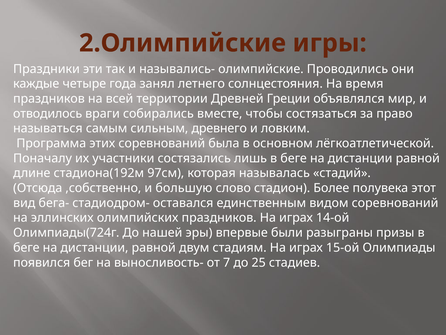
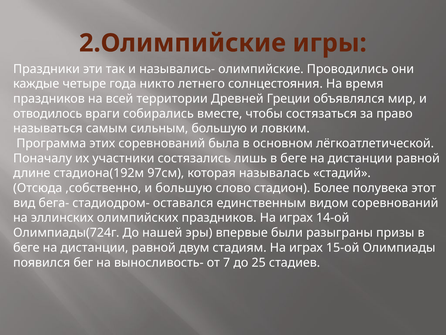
занял: занял -> никто (157, 84)
сильным древнего: древнего -> большую (219, 128)
